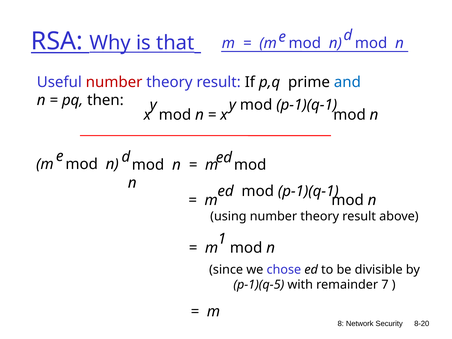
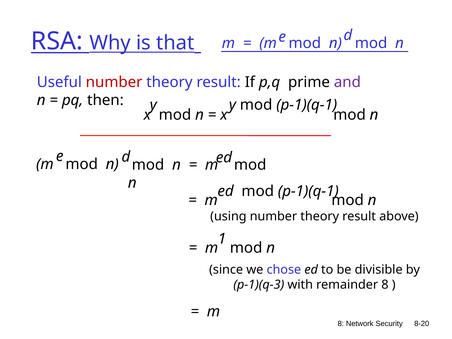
and colour: blue -> purple (347, 82)
p-1)(q-5: p-1)(q-5 -> p-1)(q-3 (259, 285)
remainder 7: 7 -> 8 (385, 285)
